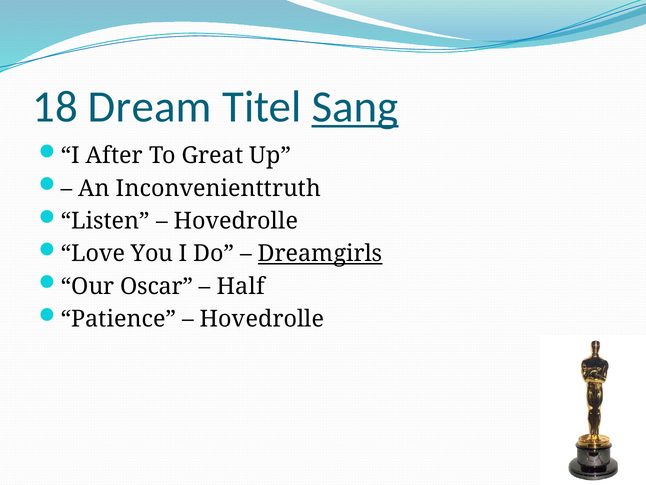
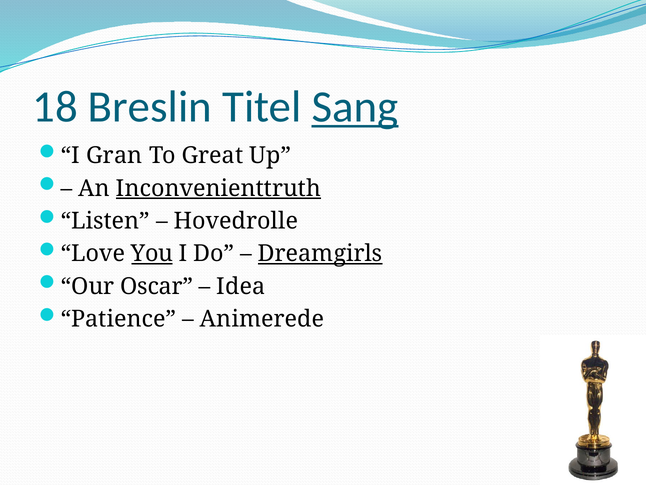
Dream: Dream -> Breslin (150, 107)
After: After -> Gran (114, 156)
Inconvenienttruth underline: none -> present (218, 188)
You underline: none -> present (152, 253)
Half: Half -> Idea (241, 286)
Hovedrolle: Hovedrolle -> Animerede (262, 319)
